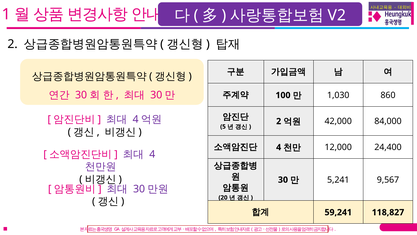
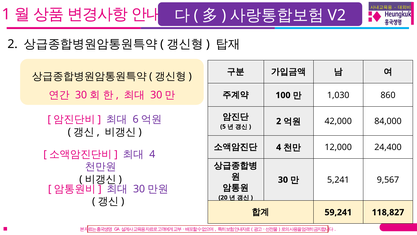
4: 4 -> 6 (136, 119)
